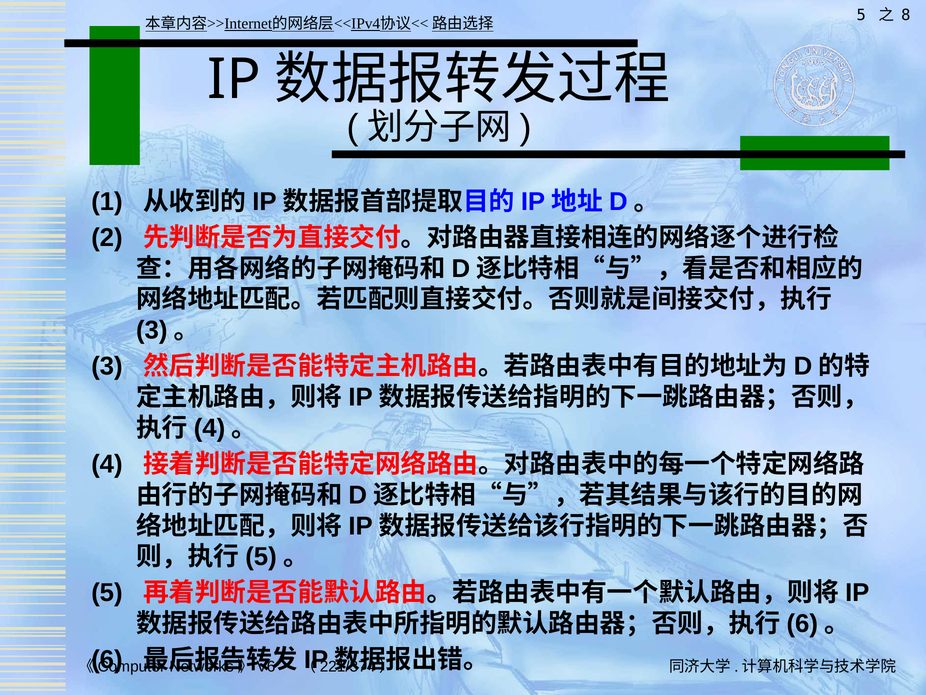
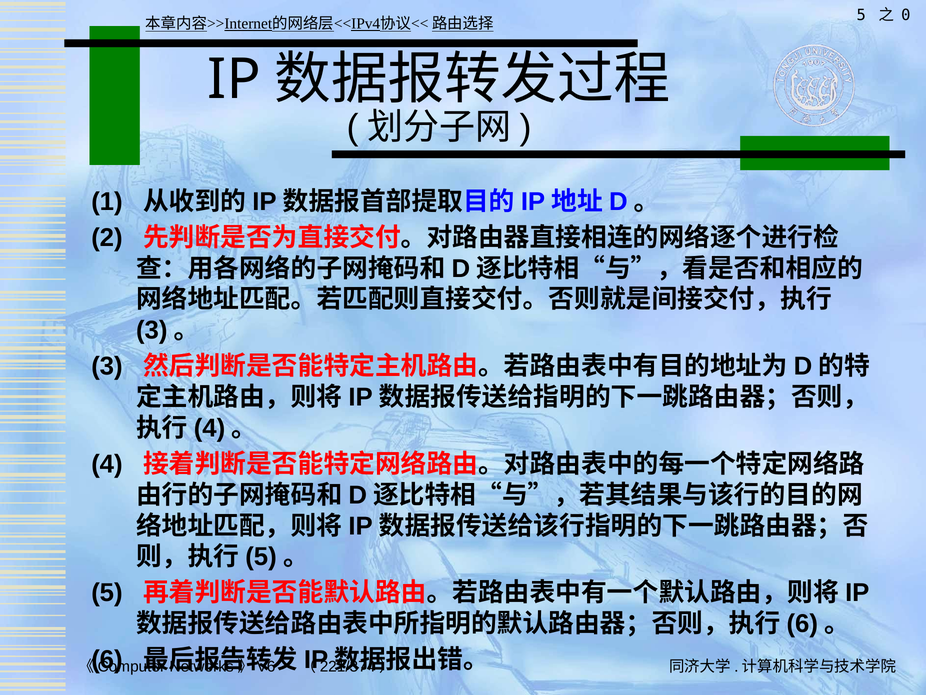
8: 8 -> 0 (906, 15)
